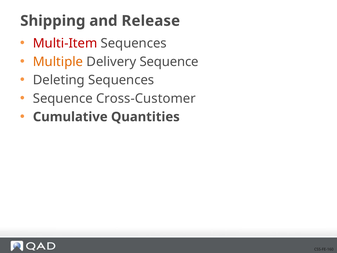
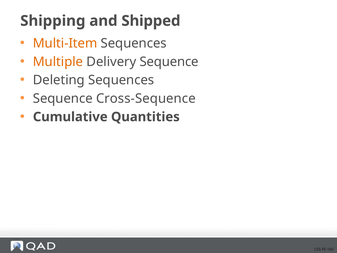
Release: Release -> Shipped (151, 21)
Multi-Item colour: red -> orange (65, 43)
Cross-Customer: Cross-Customer -> Cross-Sequence (146, 98)
